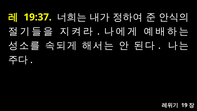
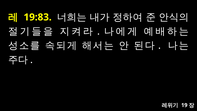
19:37: 19:37 -> 19:83 (38, 17)
